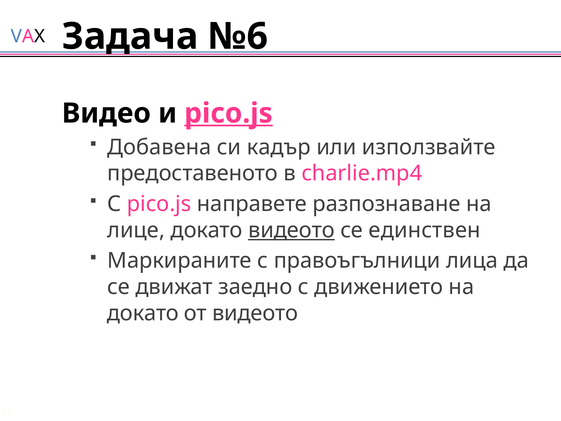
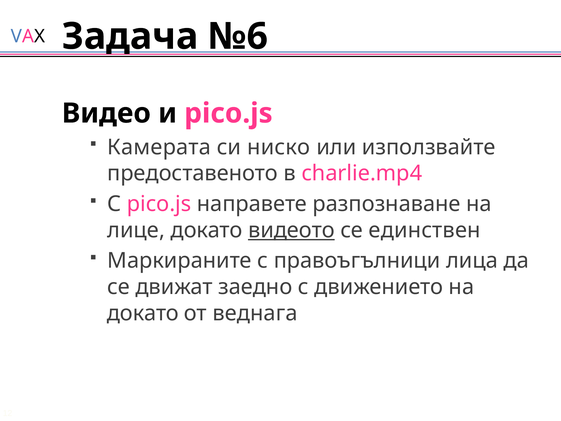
pico.js underline: present -> none (228, 113)
Добавена: Добавена -> Камерата (159, 147)
кадър: кадър -> ниско (279, 147)
от видеото: видеото -> веднага (255, 313)
